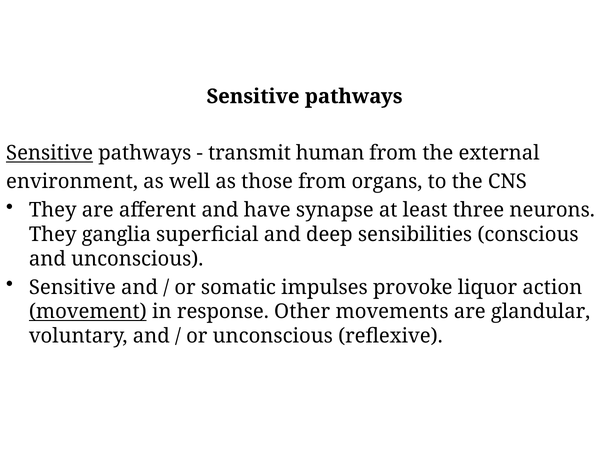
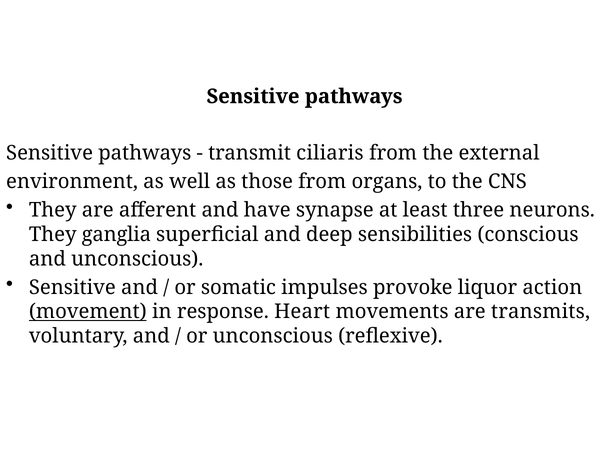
Sensitive underline: present -> none (50, 153)
human: human -> ciliaris (330, 153)
Other: Other -> Heart (302, 312)
glandular: glandular -> transmits (541, 312)
